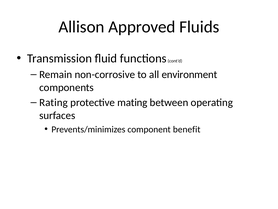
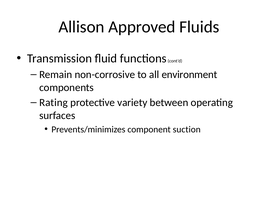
mating: mating -> variety (132, 102)
benefit: benefit -> suction (187, 129)
